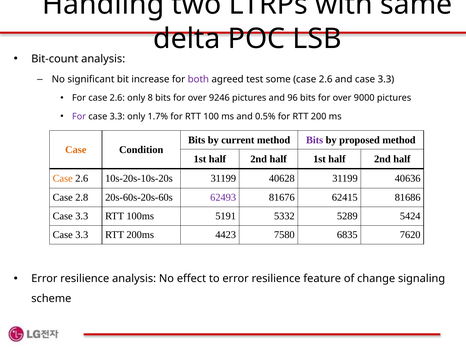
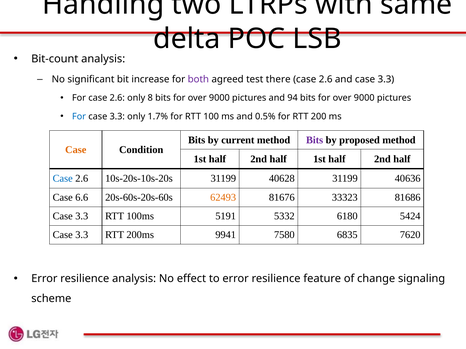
some: some -> there (278, 79)
9246: 9246 -> 9000 (219, 98)
96: 96 -> 94 (293, 98)
For colour: purple -> blue (79, 117)
Case colour: orange -> blue (63, 179)
2.8: 2.8 -> 6.6 (82, 198)
62493 colour: purple -> orange (223, 198)
62415: 62415 -> 33323 (345, 198)
5289: 5289 -> 6180 (347, 217)
4423: 4423 -> 9941 (226, 235)
